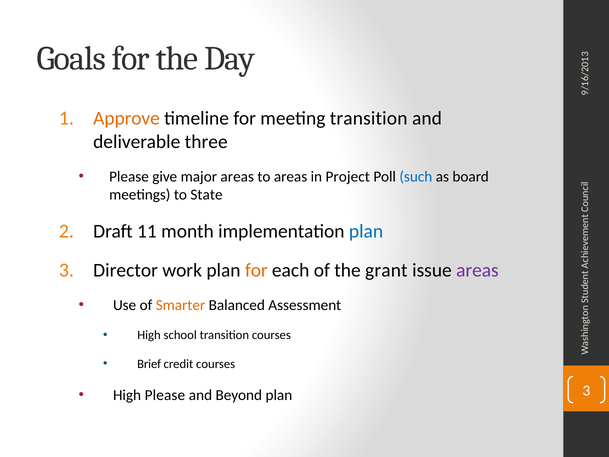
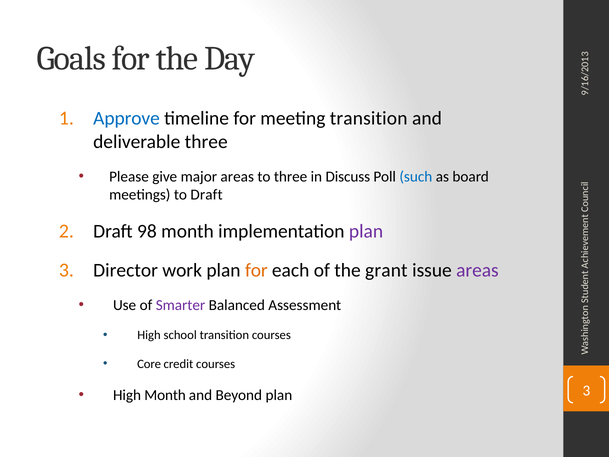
Approve colour: orange -> blue (127, 118)
to areas: areas -> three (291, 176)
Project: Project -> Discuss (348, 176)
to State: State -> Draft (207, 195)
11: 11 -> 98 (147, 231)
plan colour: blue -> purple (366, 231)
Smarter colour: orange -> purple (181, 305)
Brief: Brief -> Core (149, 364)
High Please: Please -> Month (165, 395)
